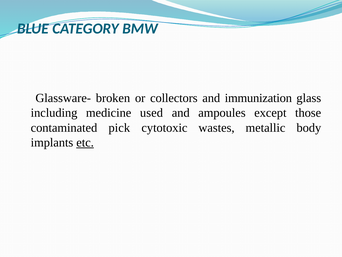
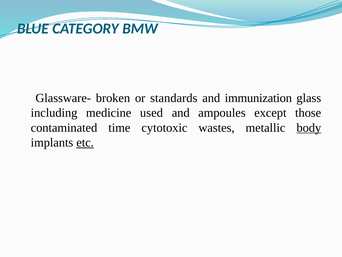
collectors: collectors -> standards (174, 98)
pick: pick -> time (119, 127)
body underline: none -> present (309, 127)
